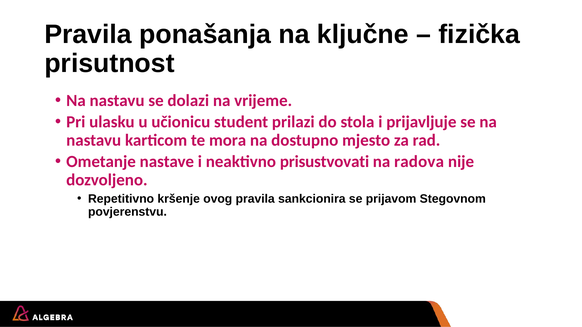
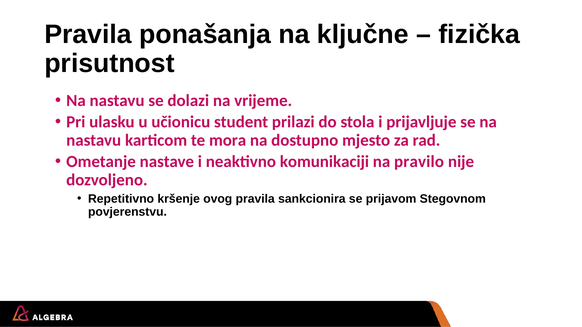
prisustvovati: prisustvovati -> komunikaciji (324, 162)
radova: radova -> pravilo (419, 162)
